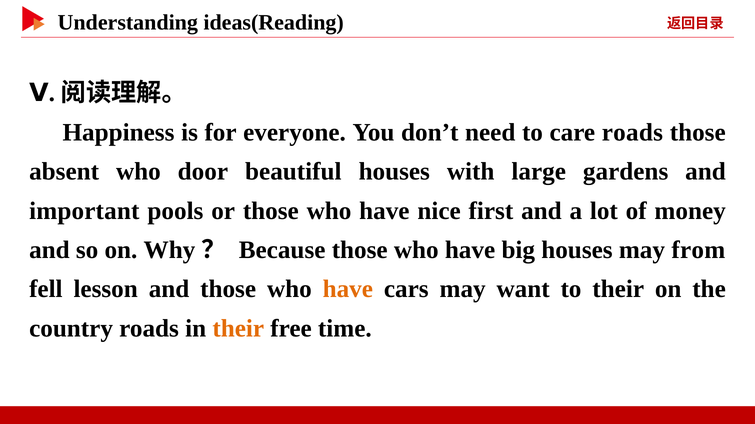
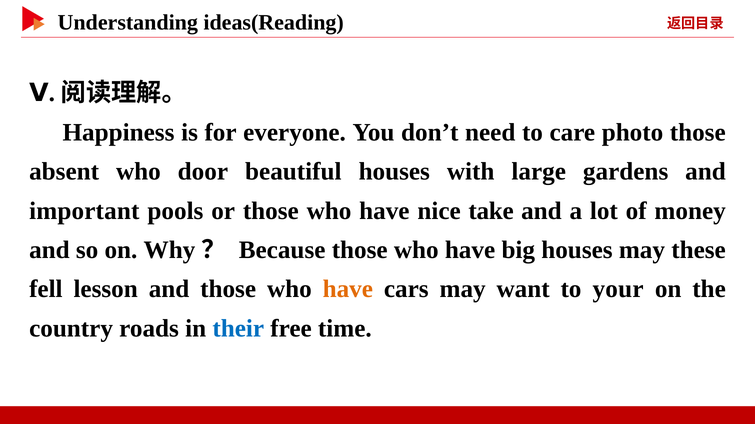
care roads: roads -> photo (633, 133)
first: first -> take (491, 211)
from: from -> these (698, 250)
to their: their -> your (618, 290)
their colour: orange -> blue (238, 329)
